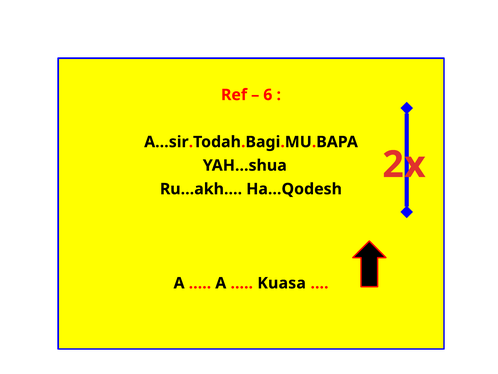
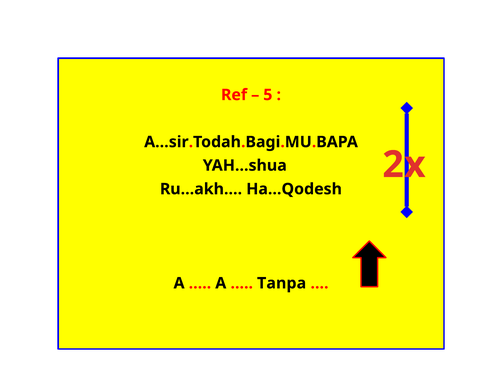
6: 6 -> 5 (268, 95)
Kuasa: Kuasa -> Tanpa (282, 283)
